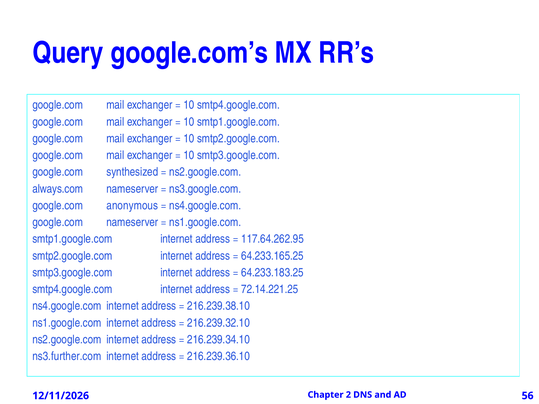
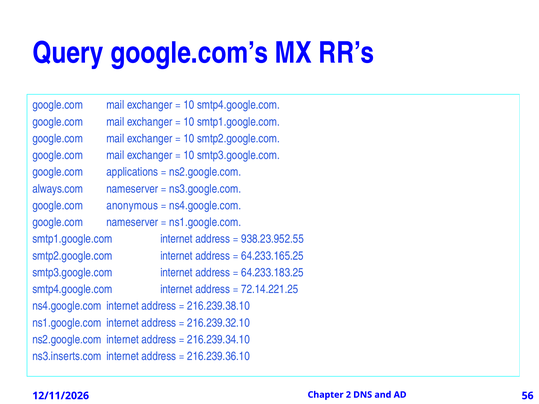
synthesized: synthesized -> applications (132, 172)
117.64.262.95: 117.64.262.95 -> 938.23.952.55 (273, 239)
ns3.further.com: ns3.further.com -> ns3.inserts.com (67, 357)
